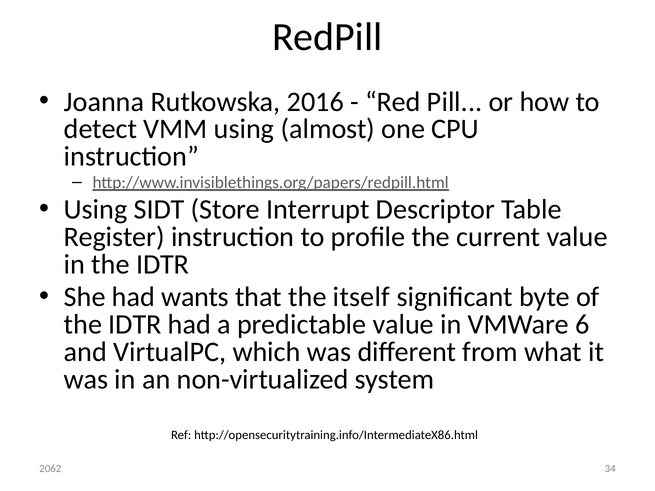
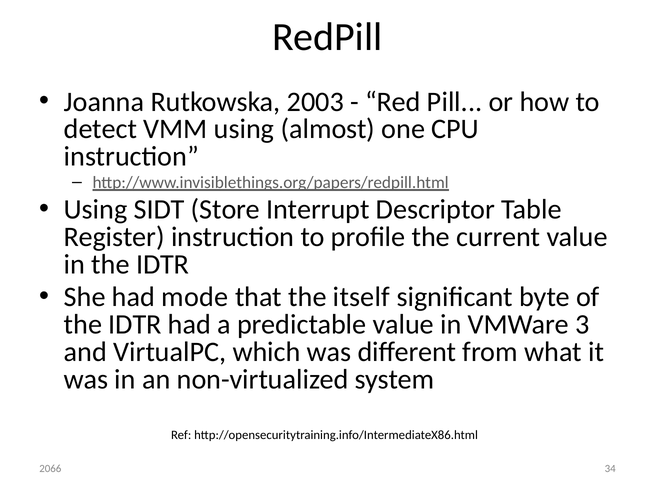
2016: 2016 -> 2003 (315, 102)
wants: wants -> mode (195, 297)
6: 6 -> 3 (582, 325)
2062: 2062 -> 2066 (50, 469)
